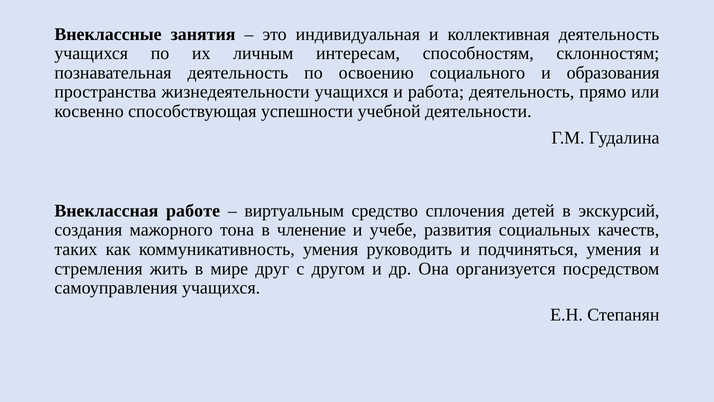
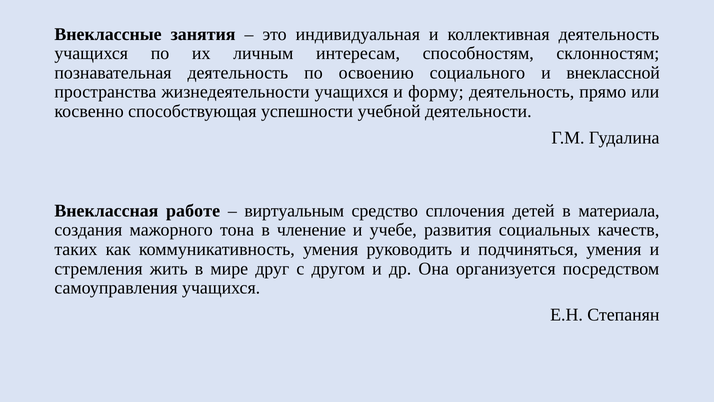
образования: образования -> внеклассной (613, 73)
работа: работа -> форму (436, 92)
экскурсий: экскурсий -> материала (619, 211)
